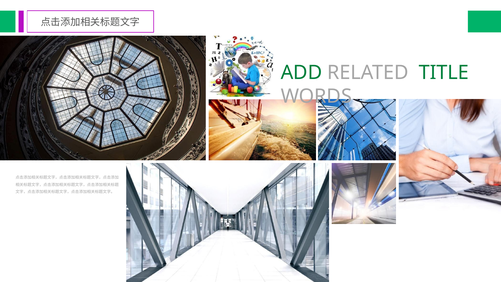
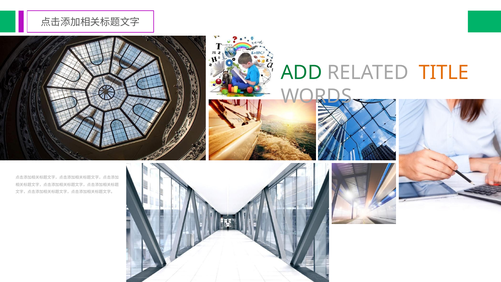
TITLE colour: green -> orange (444, 72)
